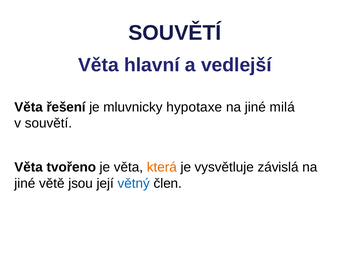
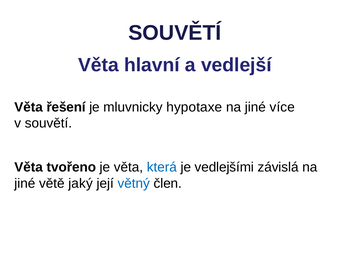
milá: milá -> více (282, 107)
která colour: orange -> blue (162, 167)
vysvětluje: vysvětluje -> vedlejšími (224, 167)
jsou: jsou -> jaký (81, 184)
